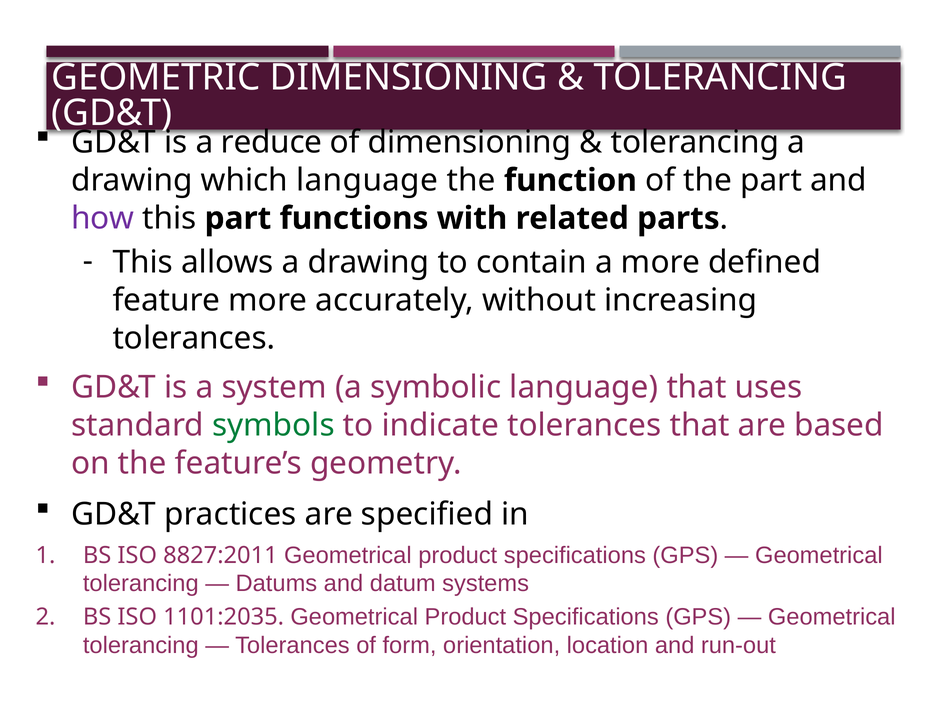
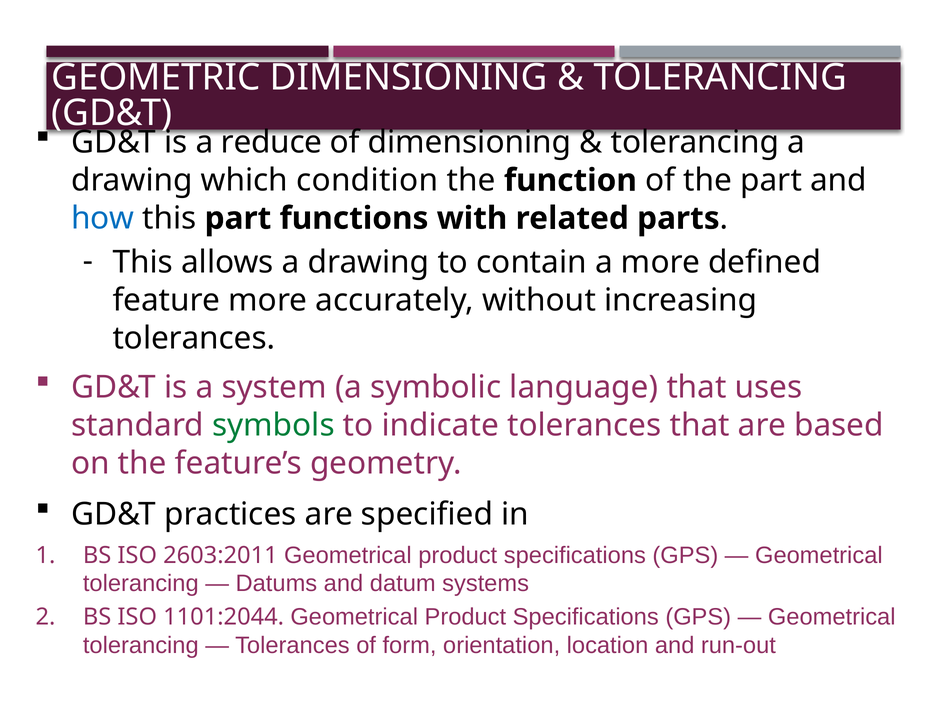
which language: language -> condition (367, 180)
how colour: purple -> blue (103, 218)
8827:2011: 8827:2011 -> 2603:2011 (220, 555)
1101:2035: 1101:2035 -> 1101:2044 (224, 617)
